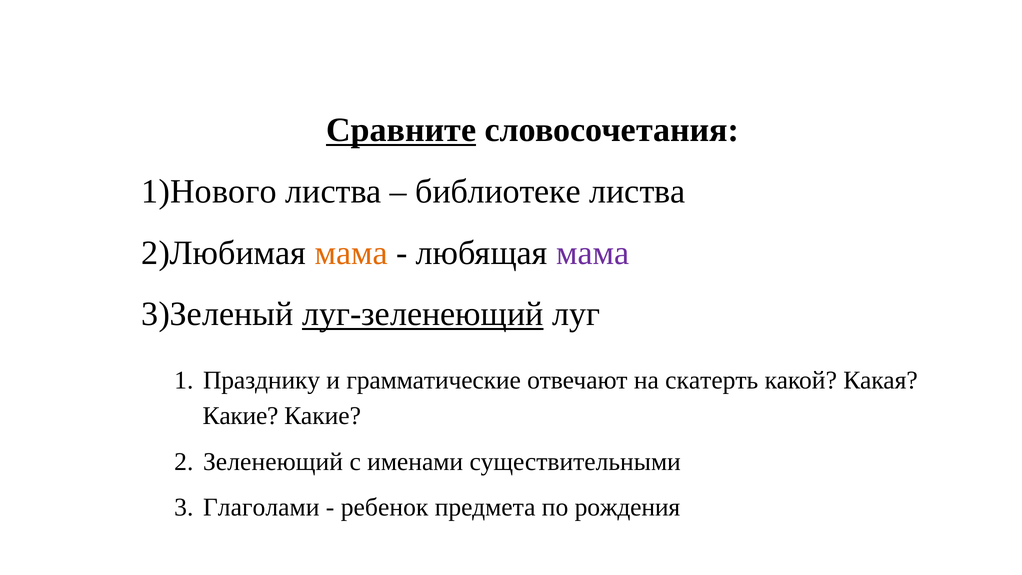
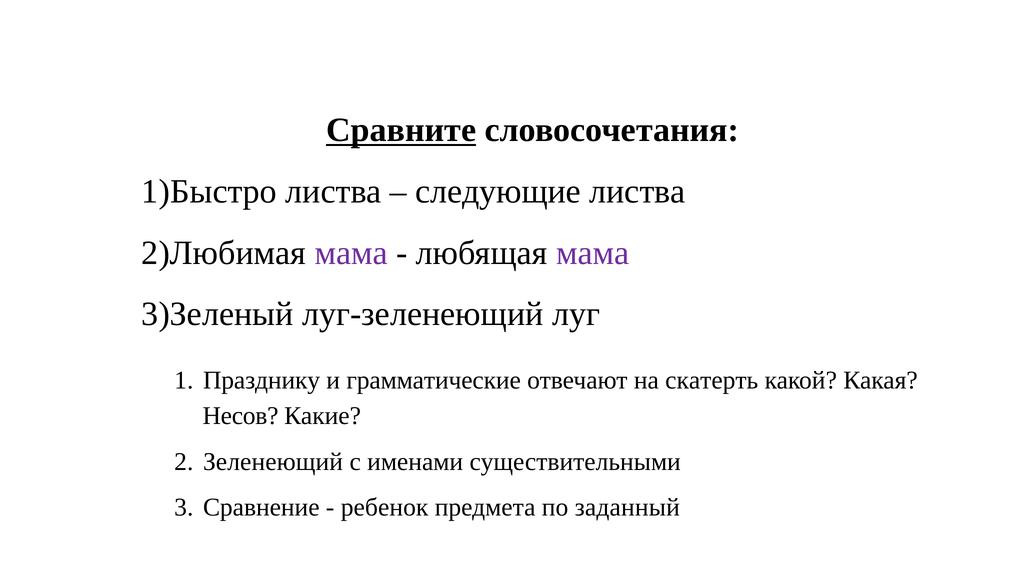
1)Нового: 1)Нового -> 1)Быстро (209, 191)
библиотеке: библиотеке -> следующие (498, 191)
мама colour: orange -> purple (351, 253)
луг-зеленеющий underline: present -> none (423, 314)
Какие: Какие -> Несов (241, 416)
Глаголами: Глаголами -> Сравнение (261, 507)
рождения: рождения -> заданный (627, 507)
